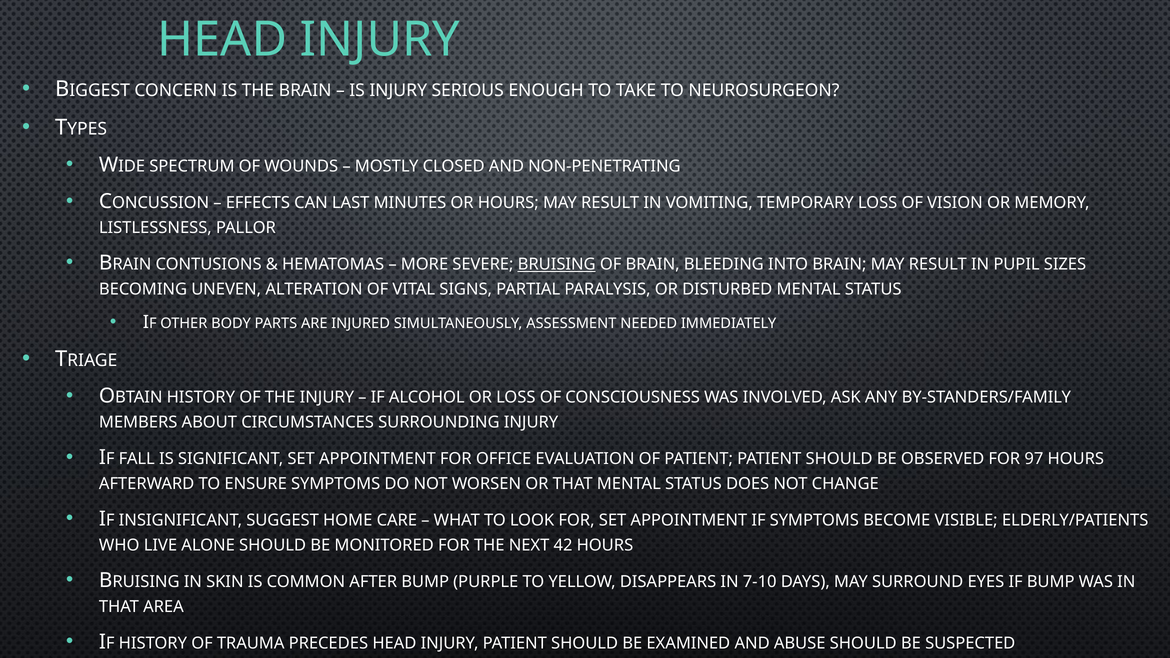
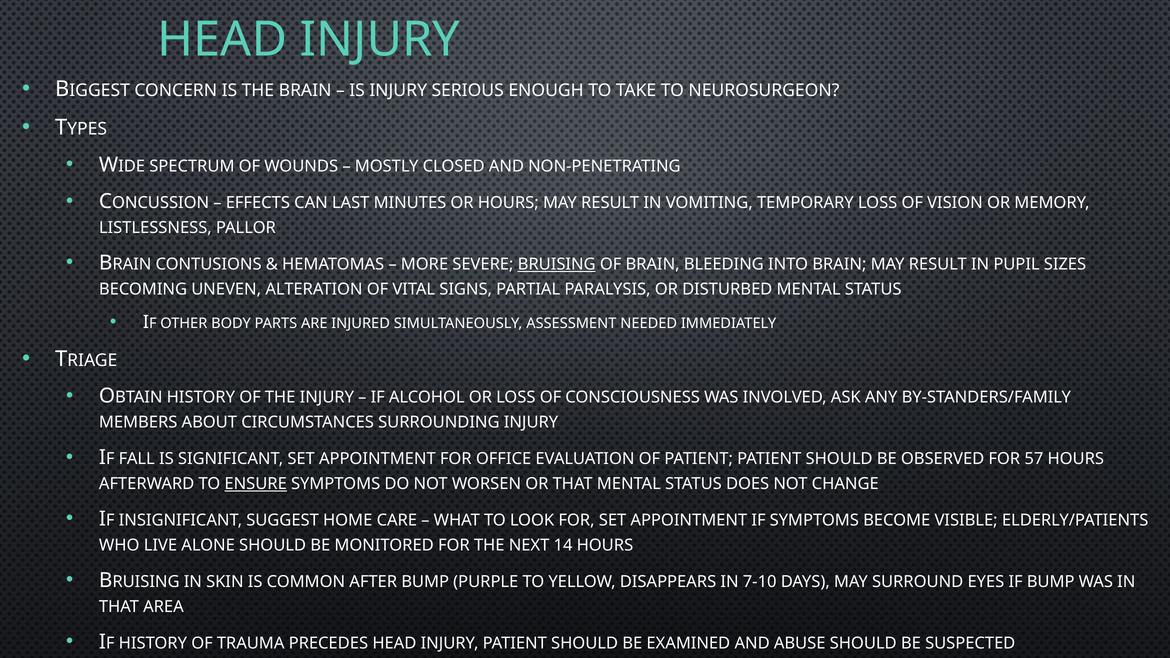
97: 97 -> 57 (1034, 459)
ENSURE underline: none -> present (256, 484)
42: 42 -> 14 (563, 545)
